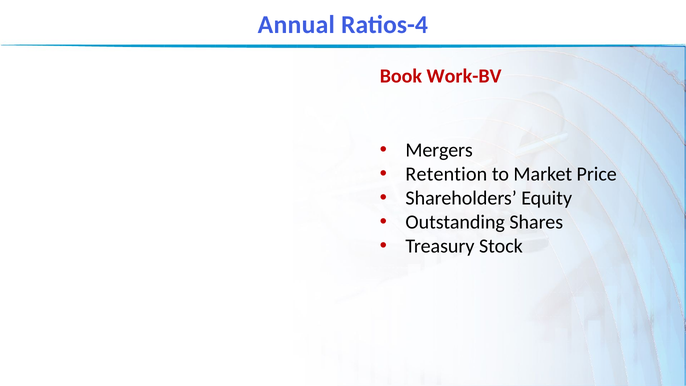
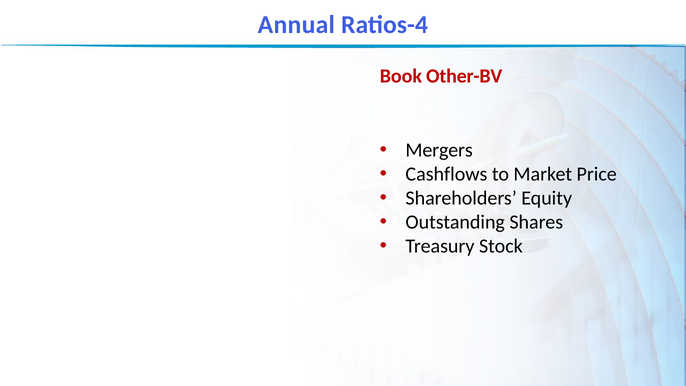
Work-BV: Work-BV -> Other-BV (464, 76)
Retention: Retention -> Cashflows (446, 174)
